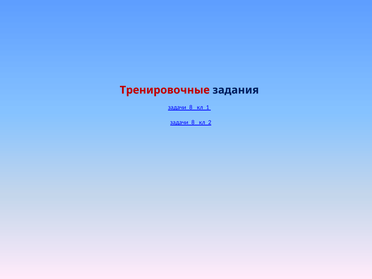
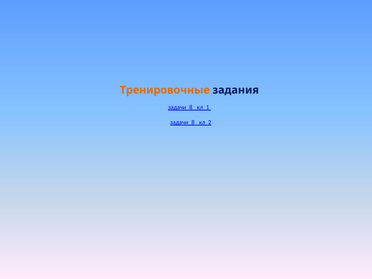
Тренировочные colour: red -> orange (165, 90)
